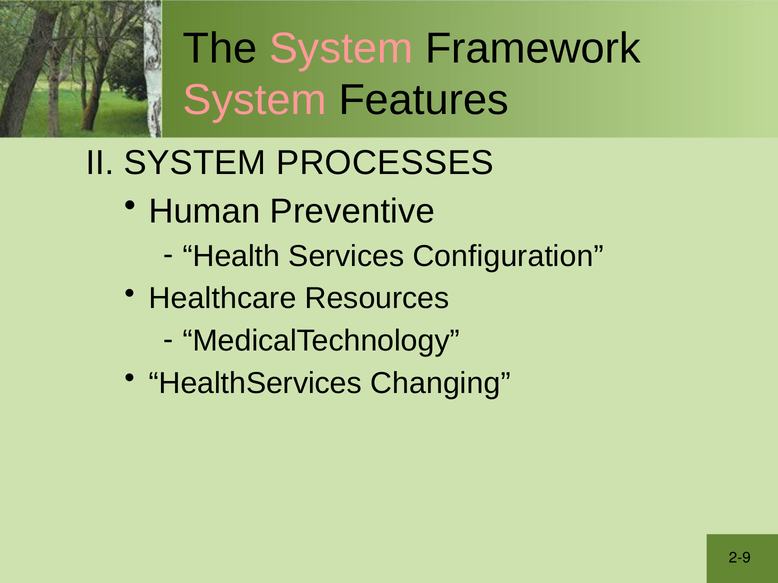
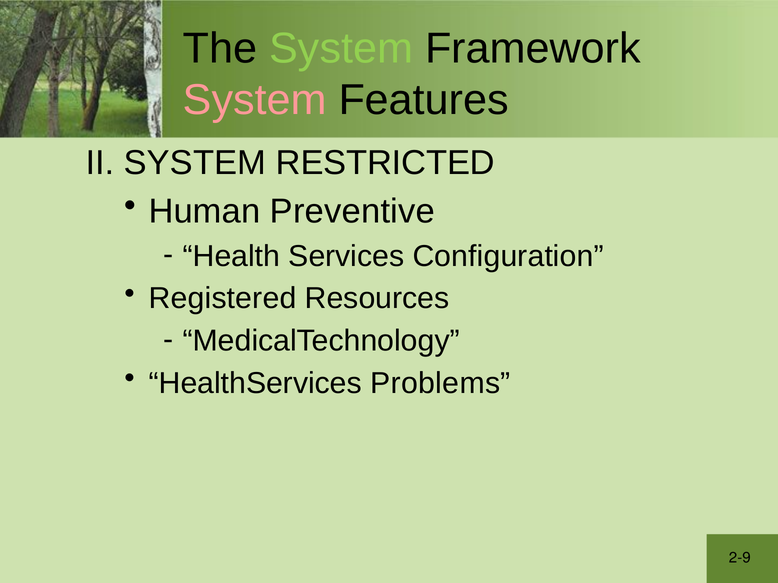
System colour: pink -> light green (341, 48)
PROCESSES: PROCESSES -> RESTRICTED (385, 163)
Healthcare: Healthcare -> Registered (223, 299)
Changing: Changing -> Problems (440, 383)
